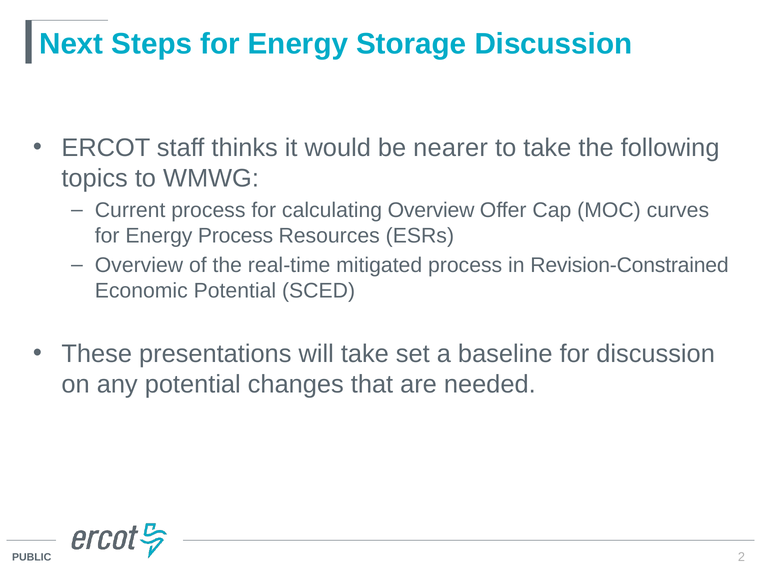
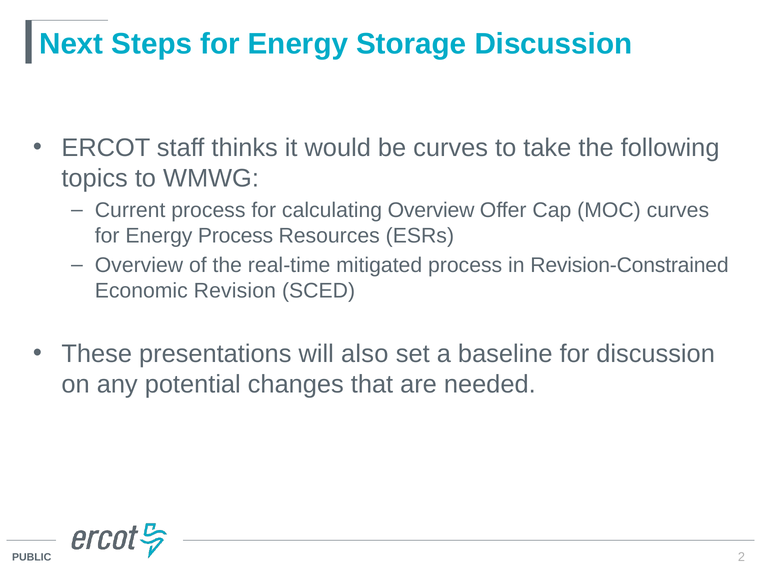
be nearer: nearer -> curves (451, 148)
Economic Potential: Potential -> Revision (235, 291)
will take: take -> also (365, 354)
